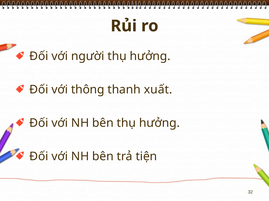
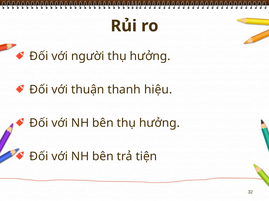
thông: thông -> thuận (88, 90)
xuất: xuất -> hiệu (158, 90)
